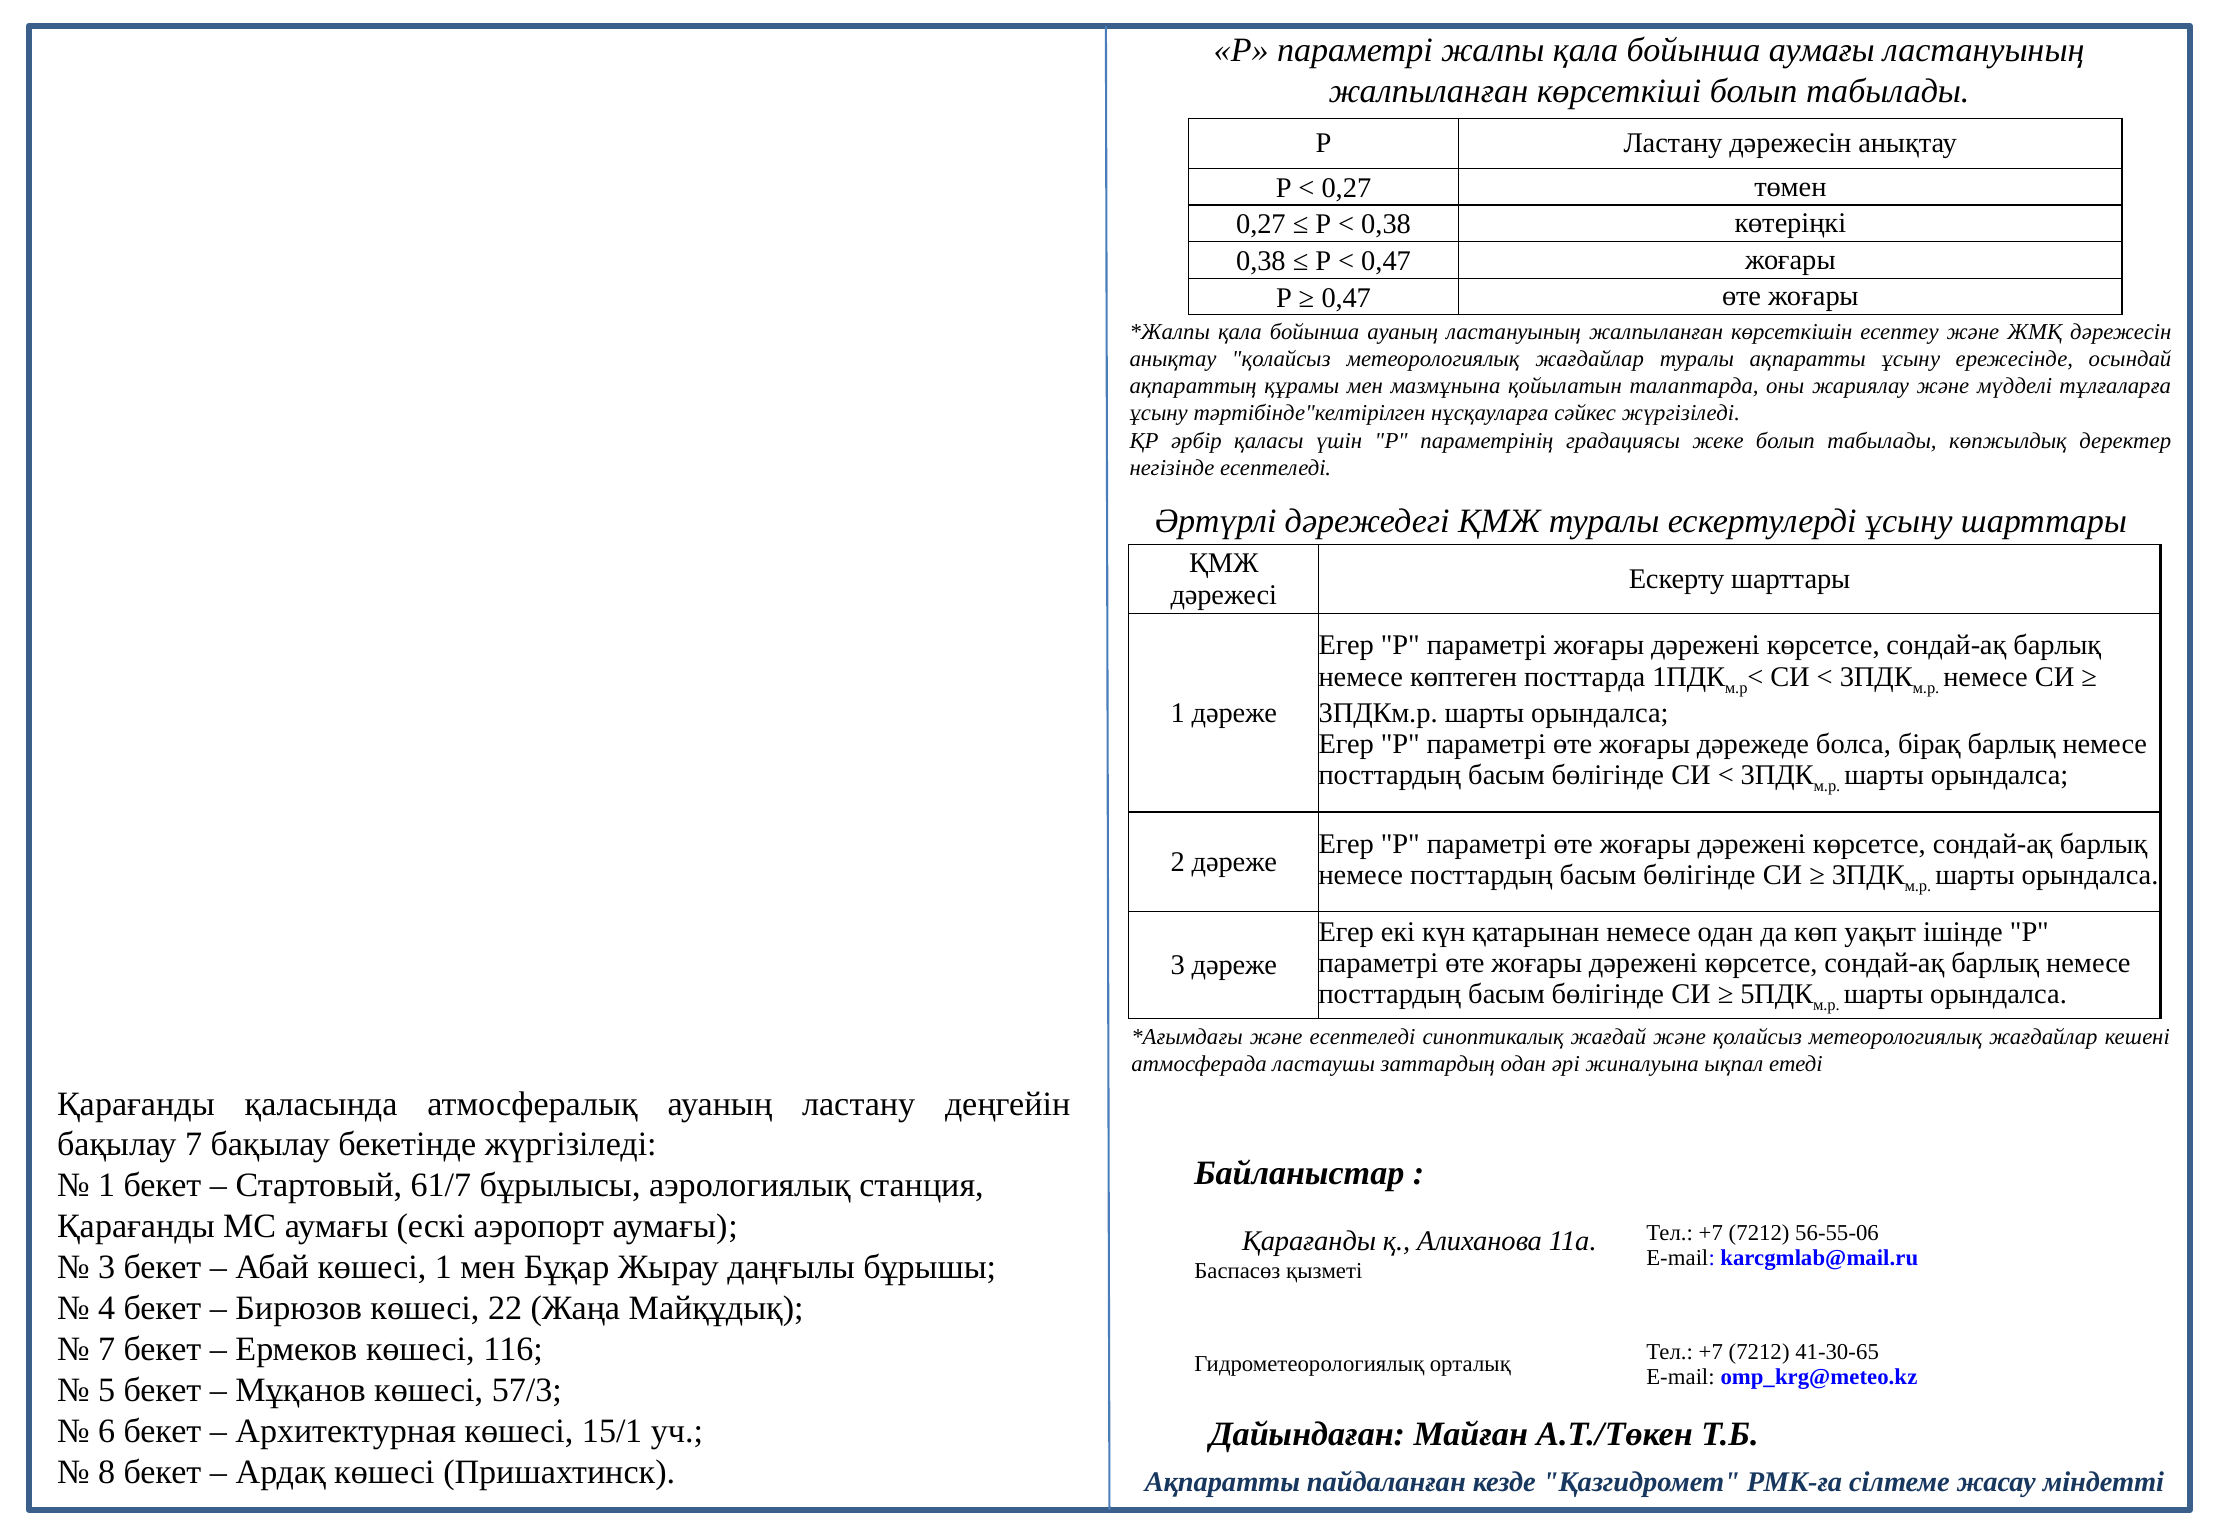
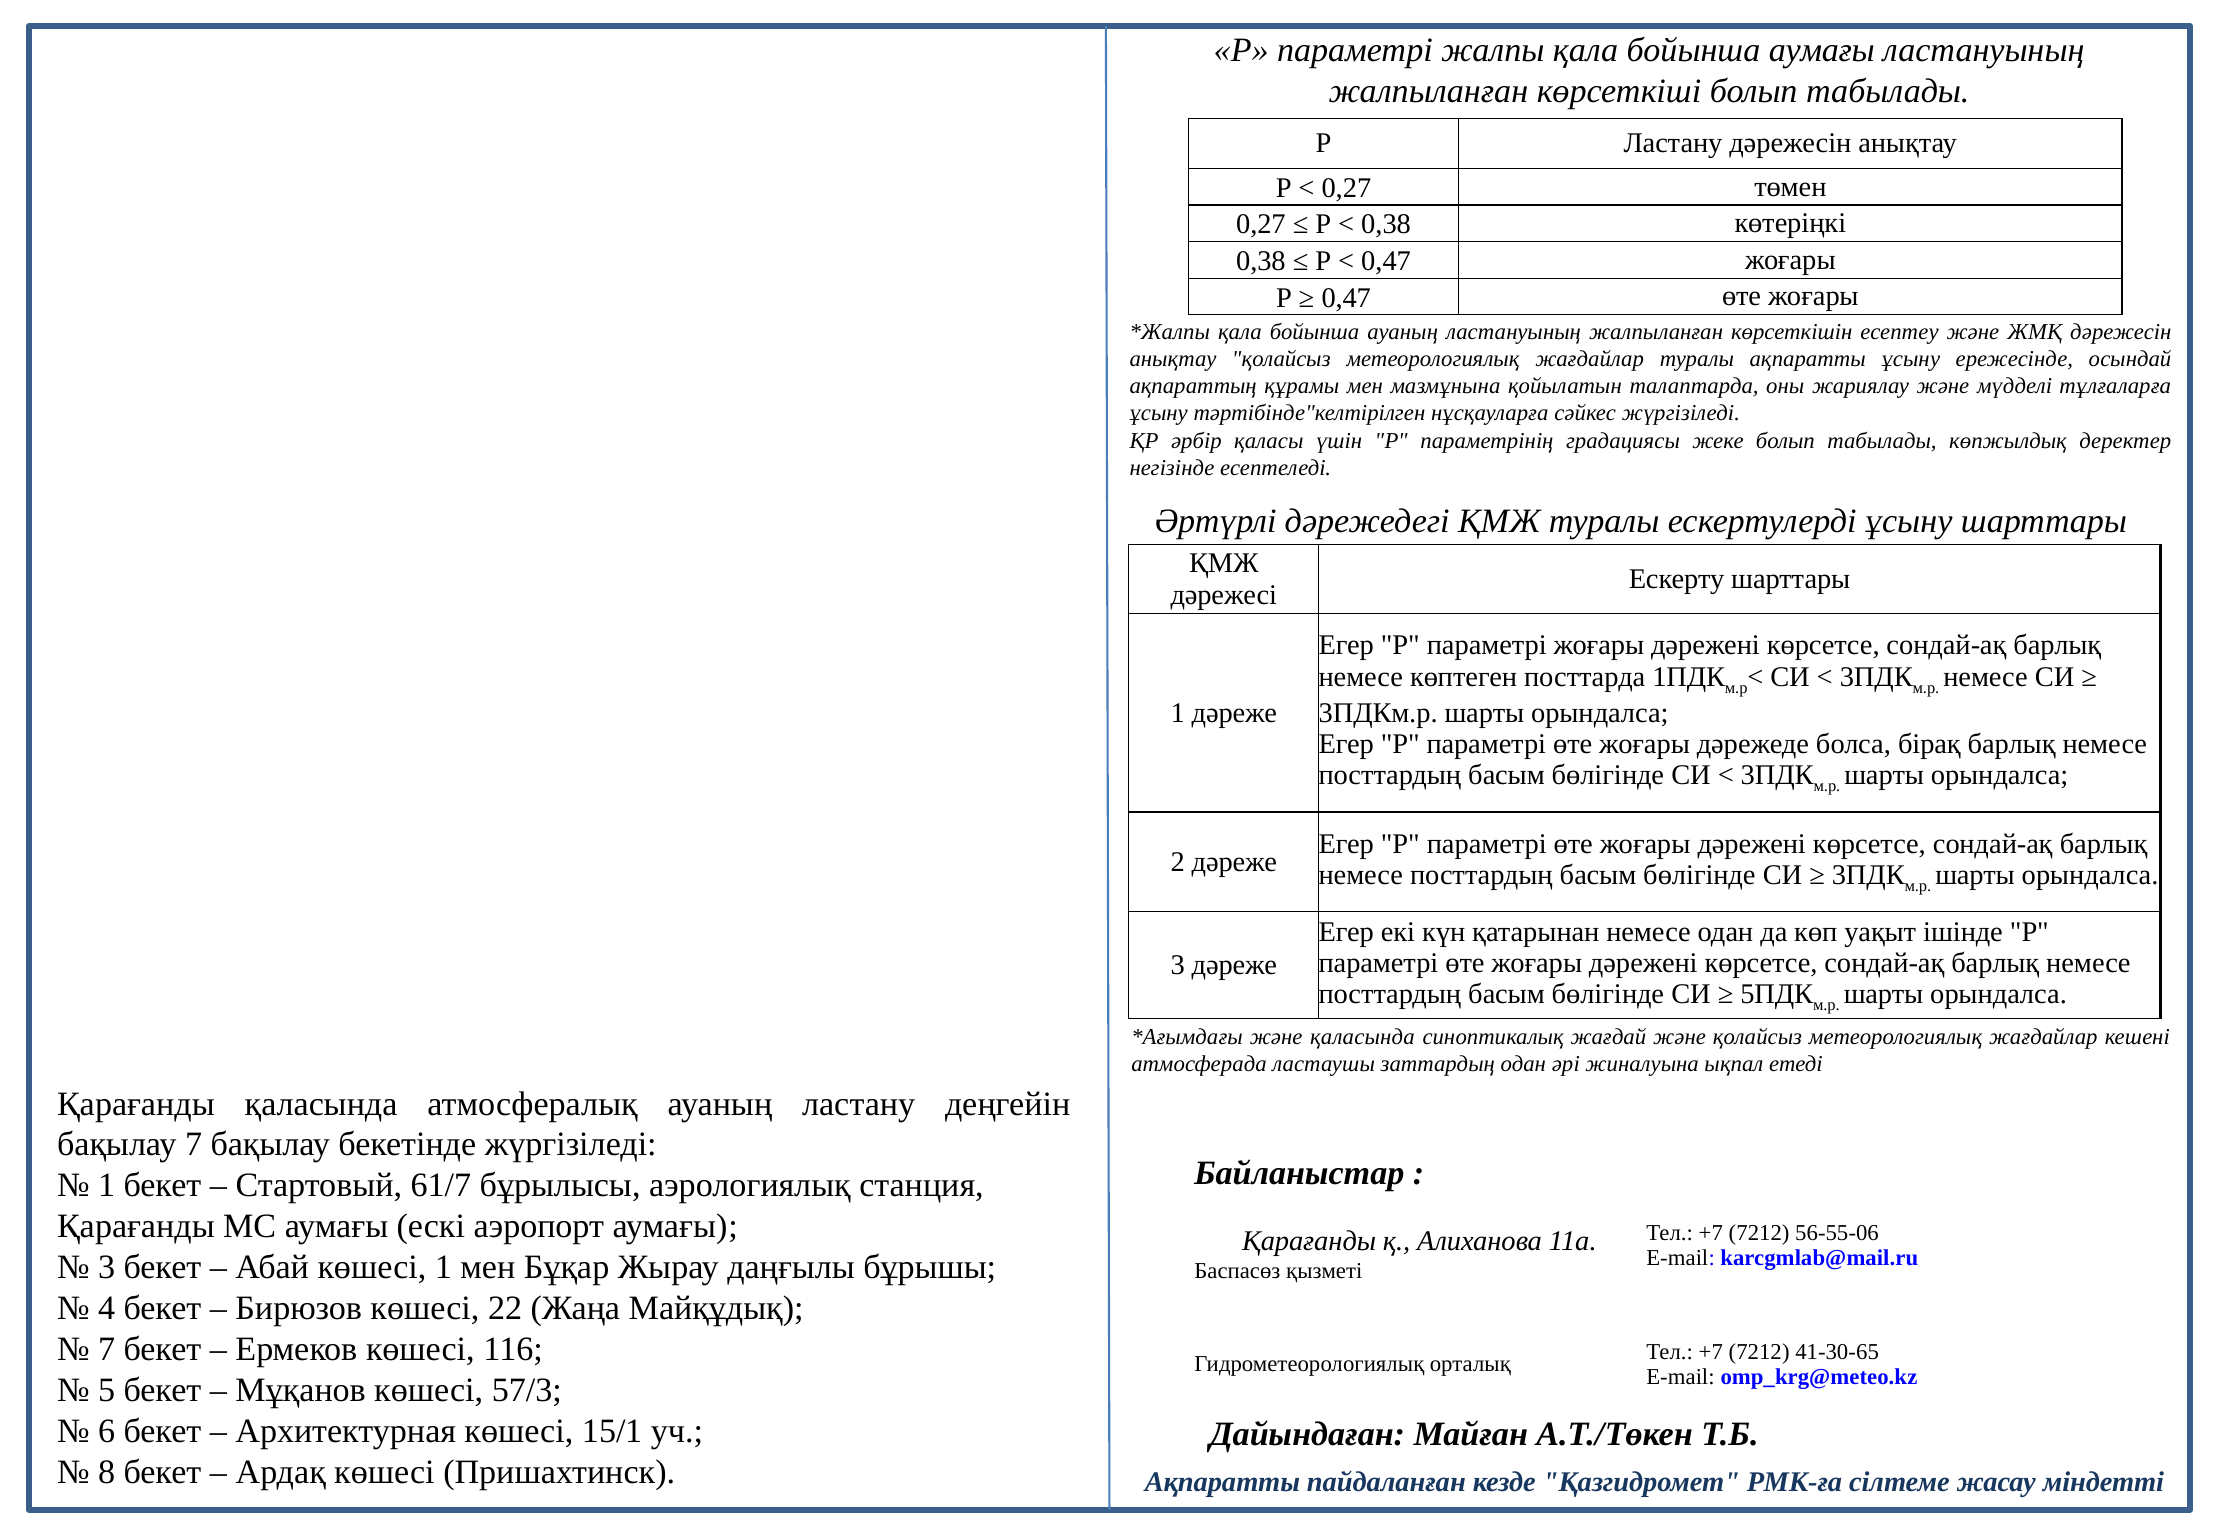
және есептеледі: есептеледі -> қаласында (1362, 1037)
